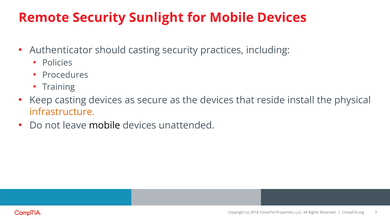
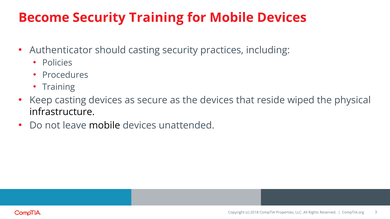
Remote: Remote -> Become (44, 18)
Security Sunlight: Sunlight -> Training (156, 18)
install: install -> wiped (301, 100)
infrastructure colour: orange -> black (62, 112)
